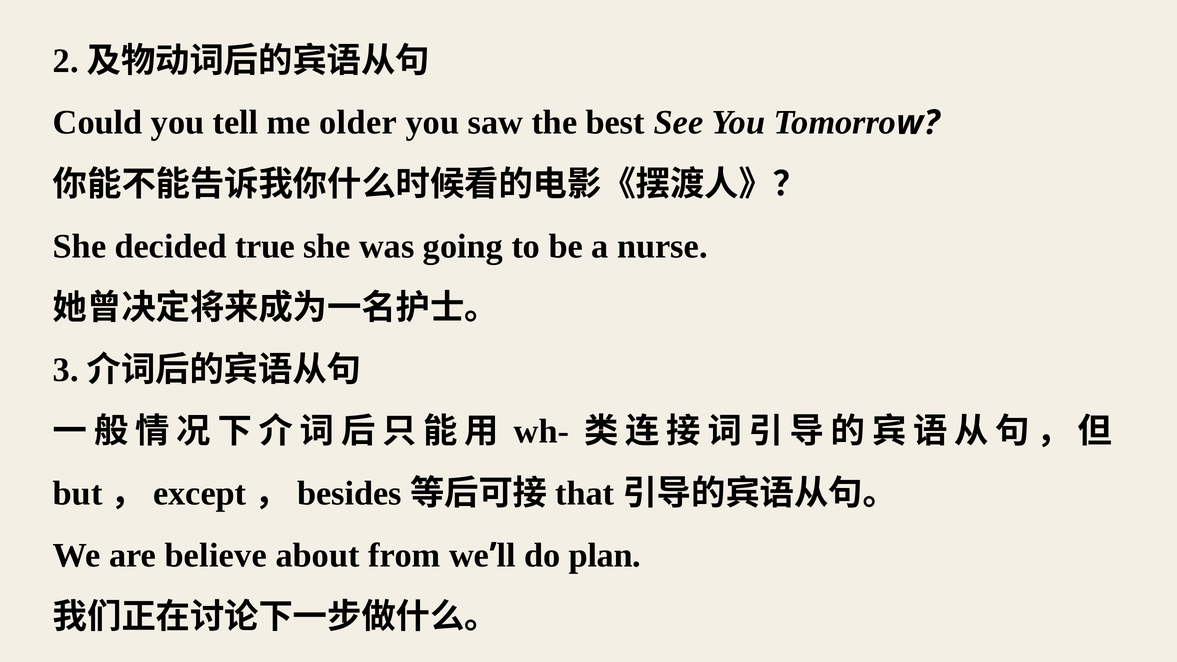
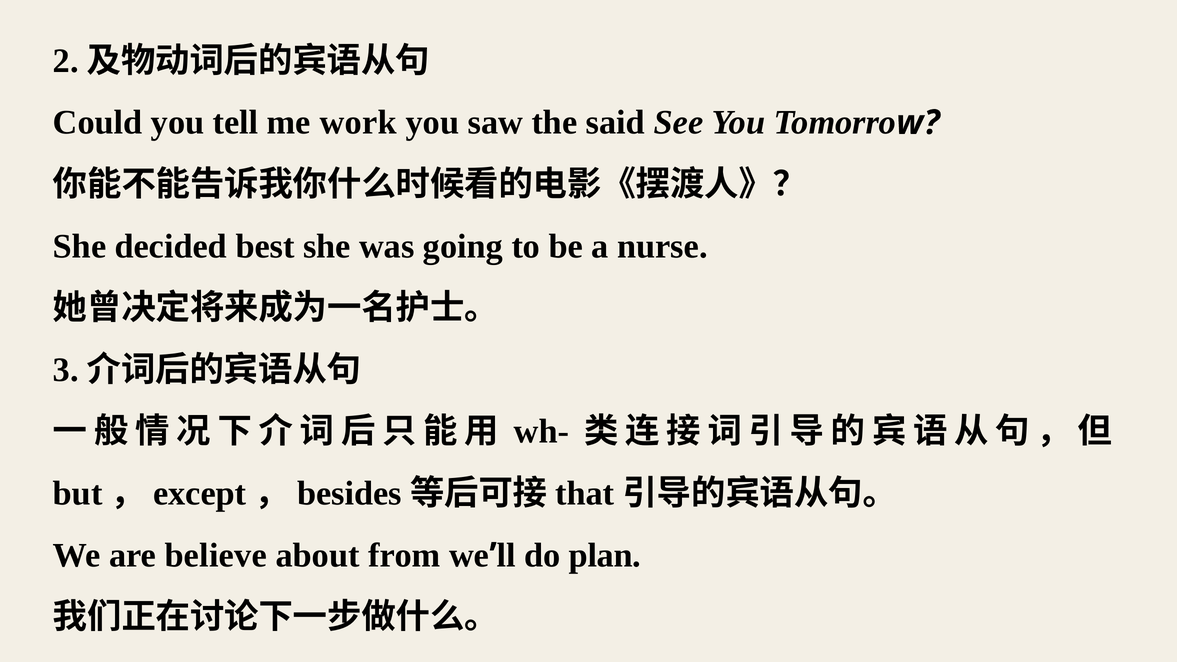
older: older -> work (358, 123)
best: best -> said (615, 123)
true: true -> best (265, 246)
